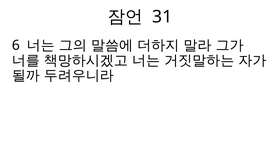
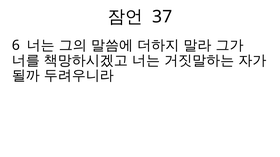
31: 31 -> 37 (162, 17)
